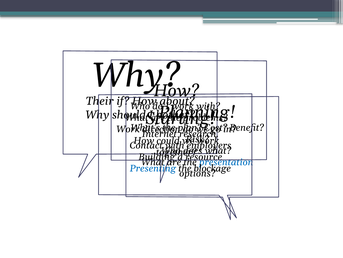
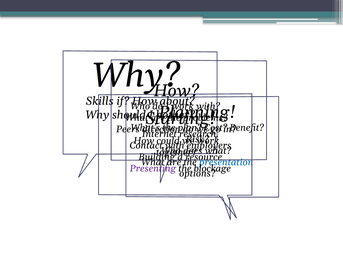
Their: Their -> Skills (100, 101)
Work: Work -> Peers (128, 129)
Presenting colour: blue -> purple (153, 168)
